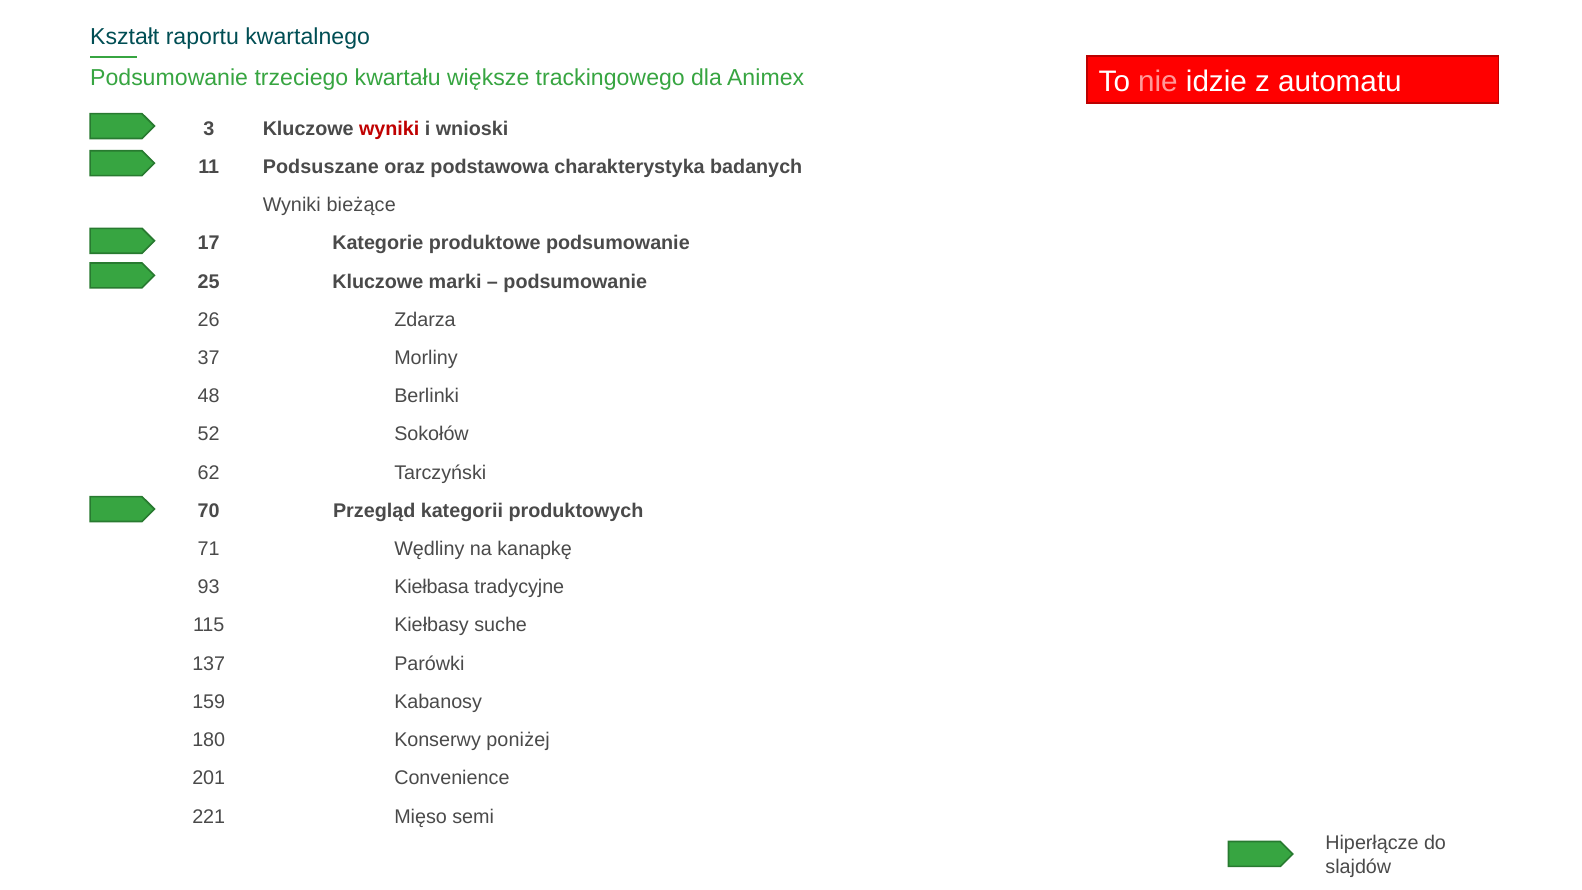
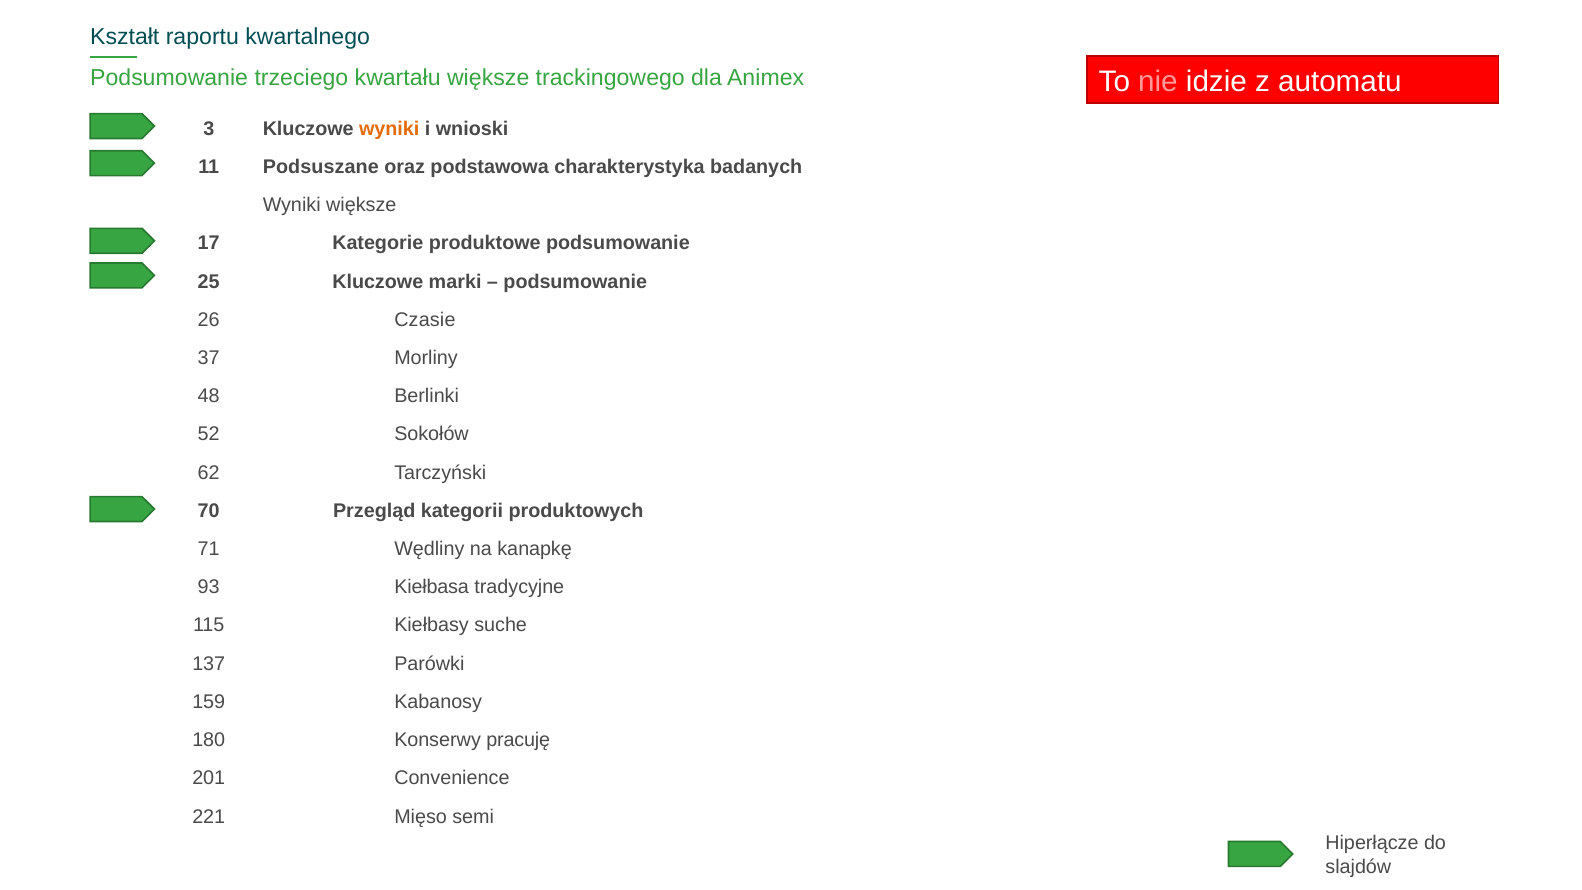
wyniki colour: red -> orange (389, 129)
Wyniki bieżące: bieżące -> większe (361, 205)
Zdarza: Zdarza -> Czasie (425, 320)
poniżej: poniżej -> pracuję (518, 740)
